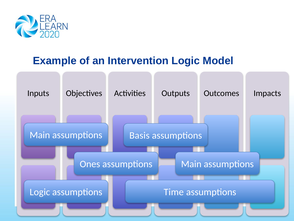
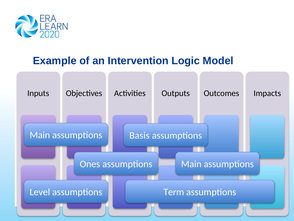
Logic: Logic -> Level (40, 192)
Time: Time -> Term (174, 192)
